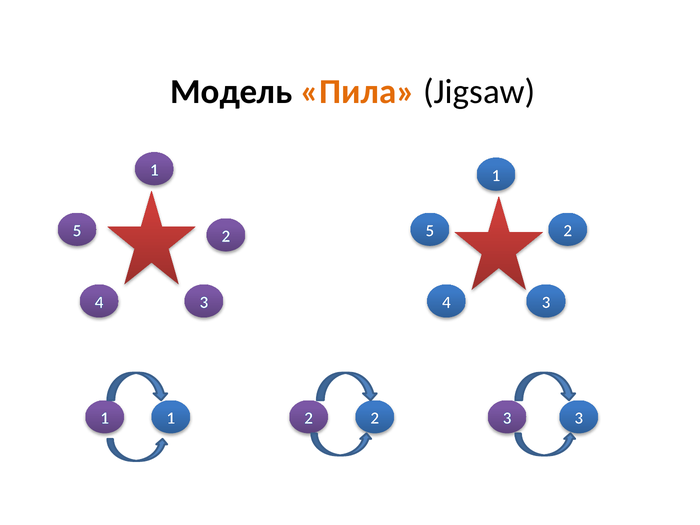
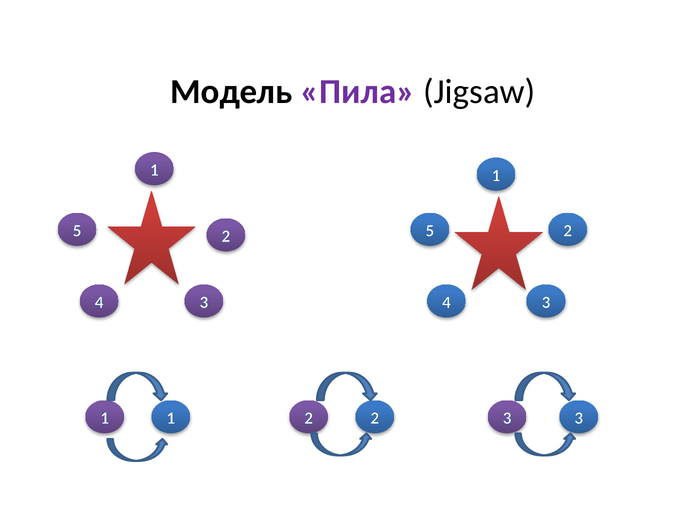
Пила colour: orange -> purple (358, 92)
